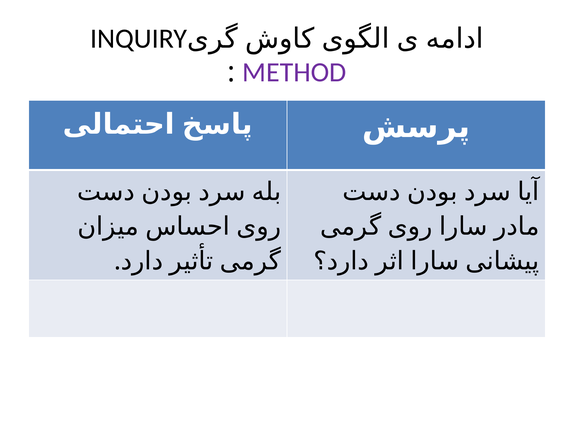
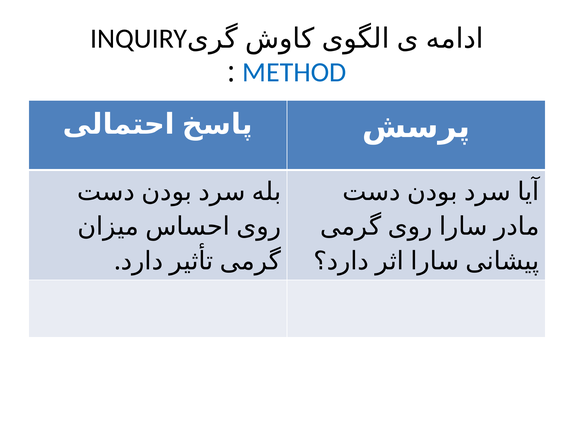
METHOD colour: purple -> blue (294, 72)
